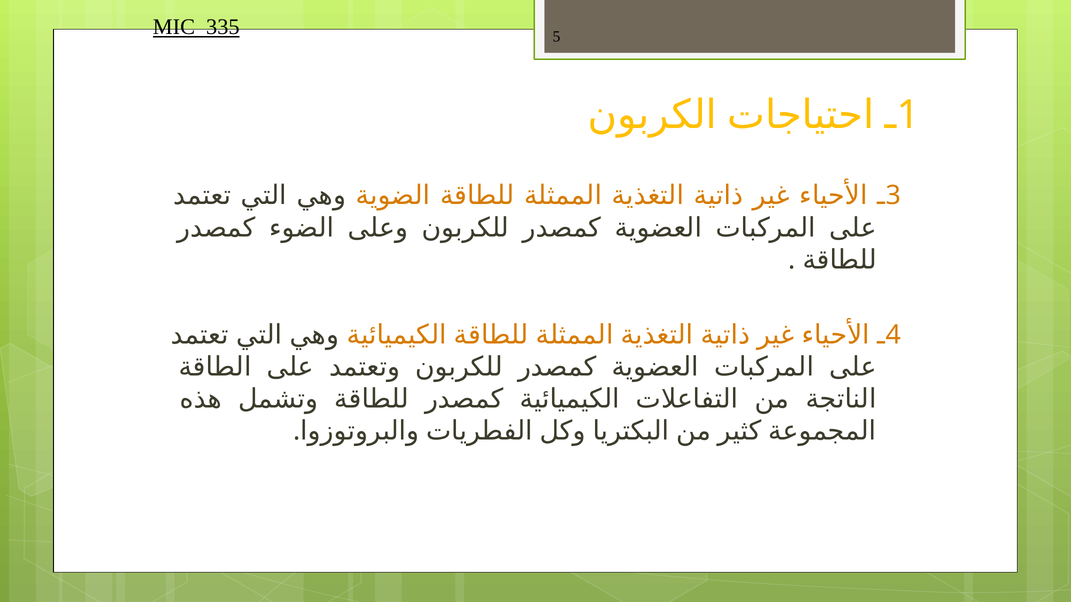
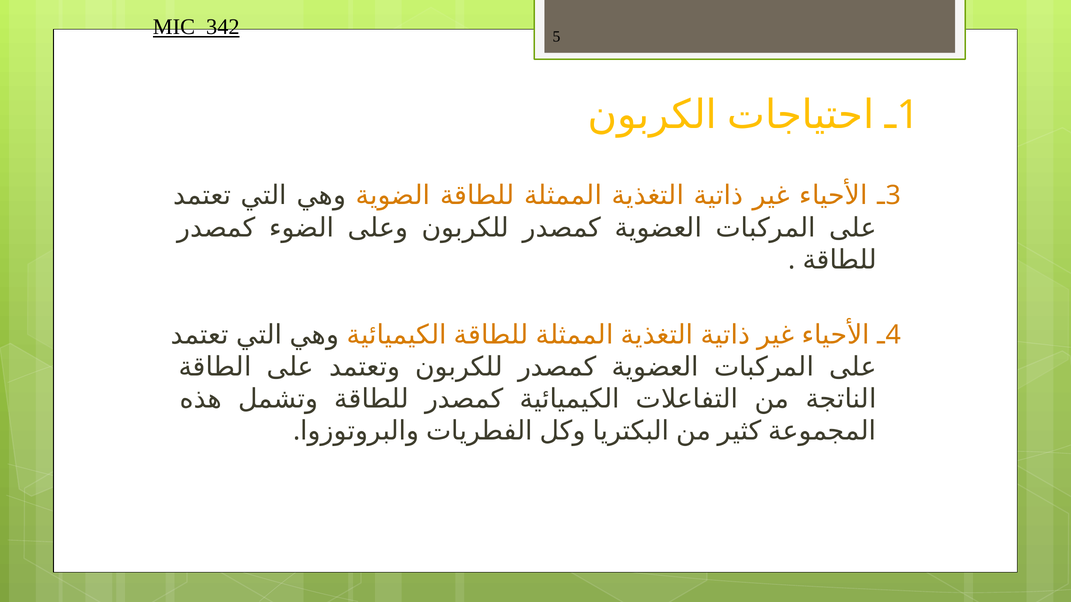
335: 335 -> 342 (223, 27)
